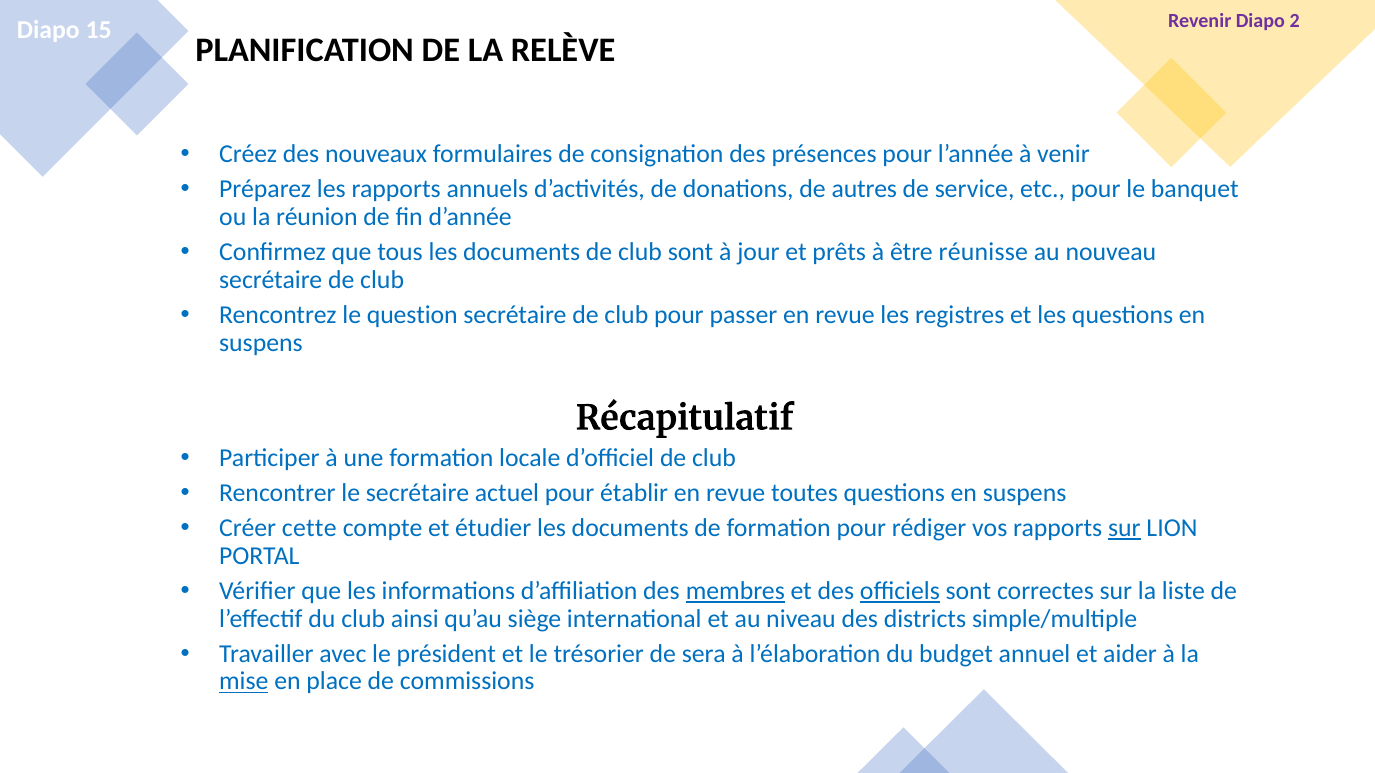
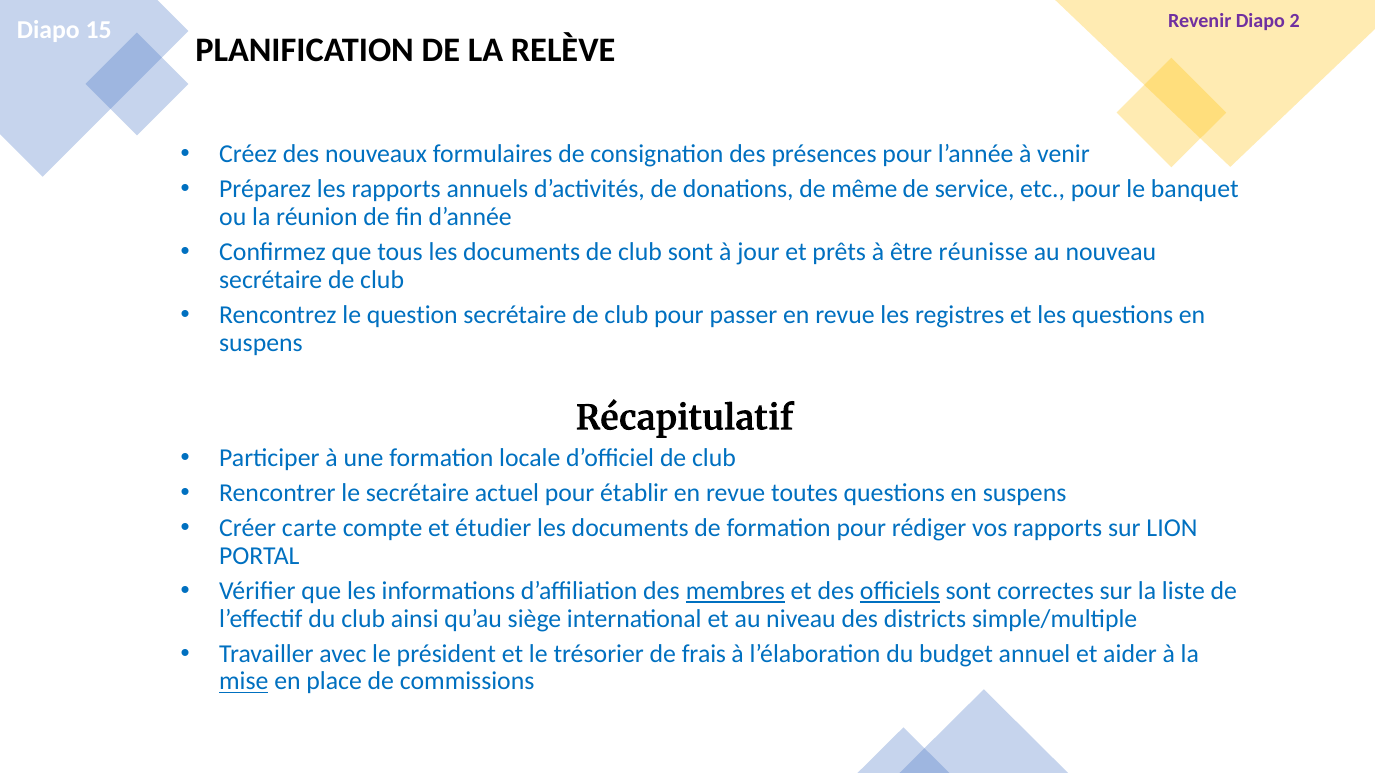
autres: autres -> même (864, 189)
cette: cette -> carte (309, 528)
sur underline: present -> none (1124, 528)
sera: sera -> frais (704, 654)
